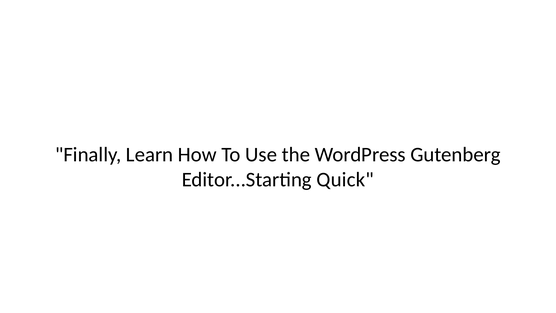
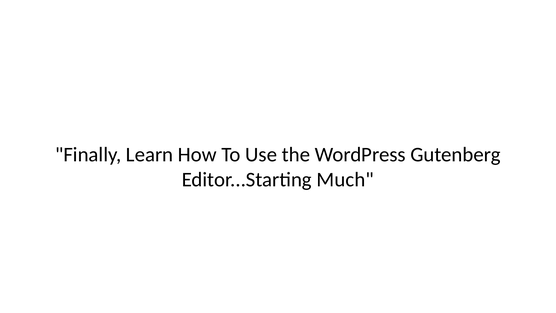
Quick: Quick -> Much (345, 180)
